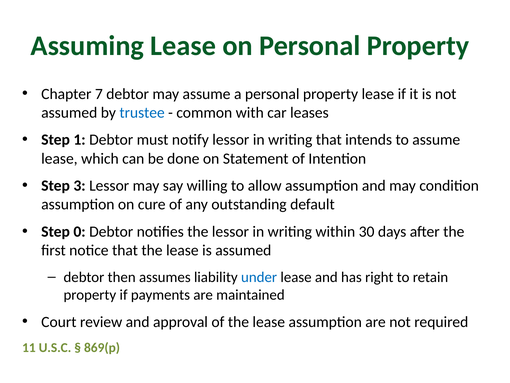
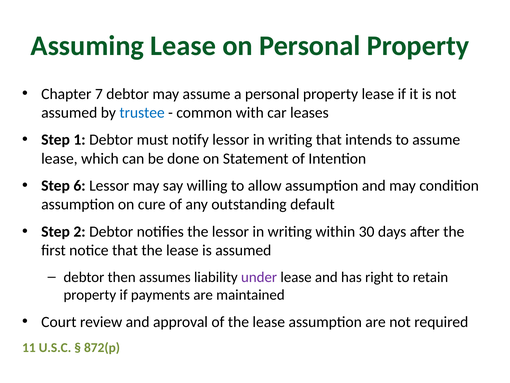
3: 3 -> 6 (80, 186)
0: 0 -> 2 (80, 231)
under colour: blue -> purple (259, 277)
869(p: 869(p -> 872(p (102, 347)
